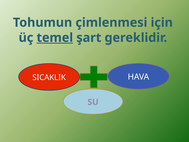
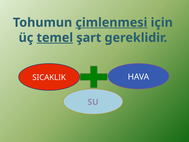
çimlenmesi underline: none -> present (111, 23)
